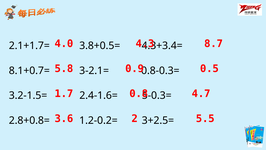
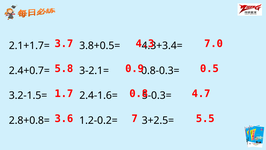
4.0: 4.0 -> 3.7 (64, 44)
8.7: 8.7 -> 7.0 (214, 44)
8.1+0.7=: 8.1+0.7= -> 2.4+0.7= (29, 70)
2: 2 -> 7 (135, 118)
